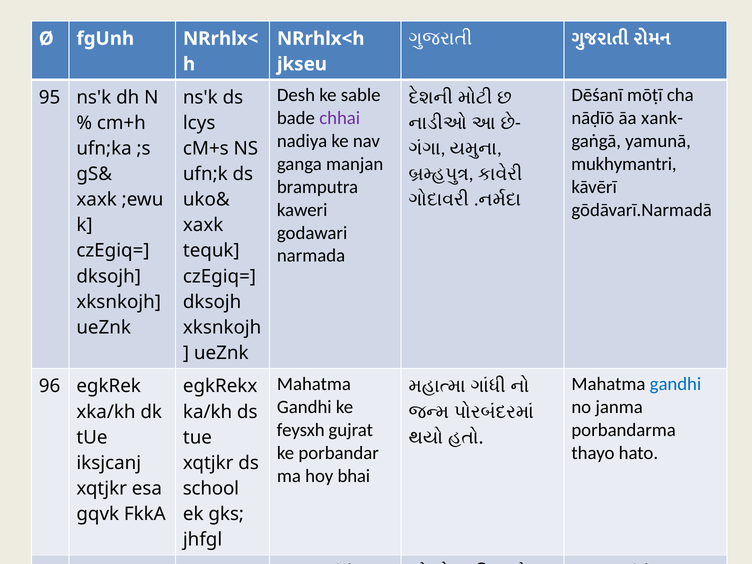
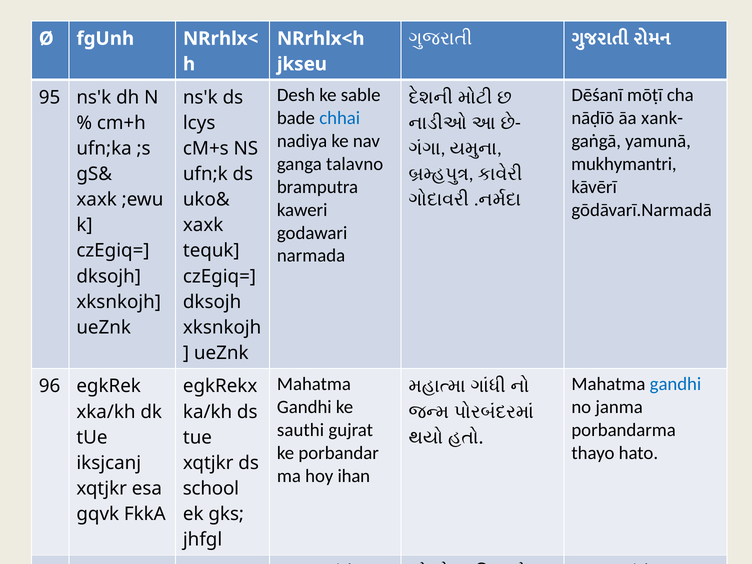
chhai colour: purple -> blue (340, 118)
manjan: manjan -> talavno (355, 164)
feysxh: feysxh -> sauthi (301, 430)
bhai: bhai -> ihan (354, 476)
